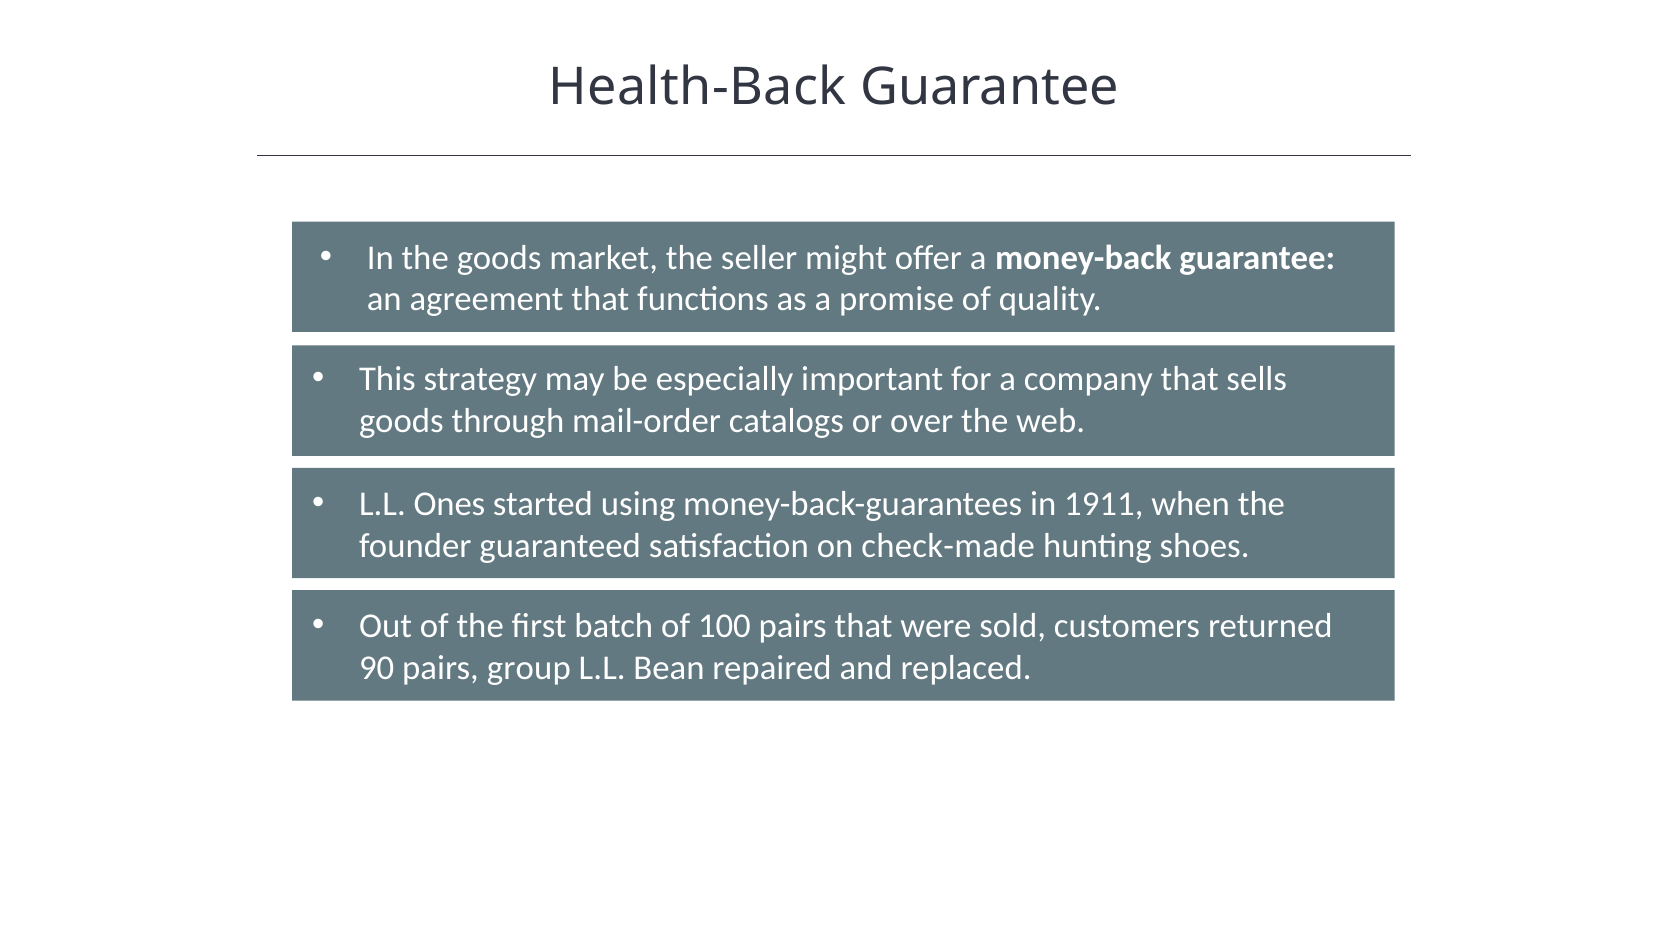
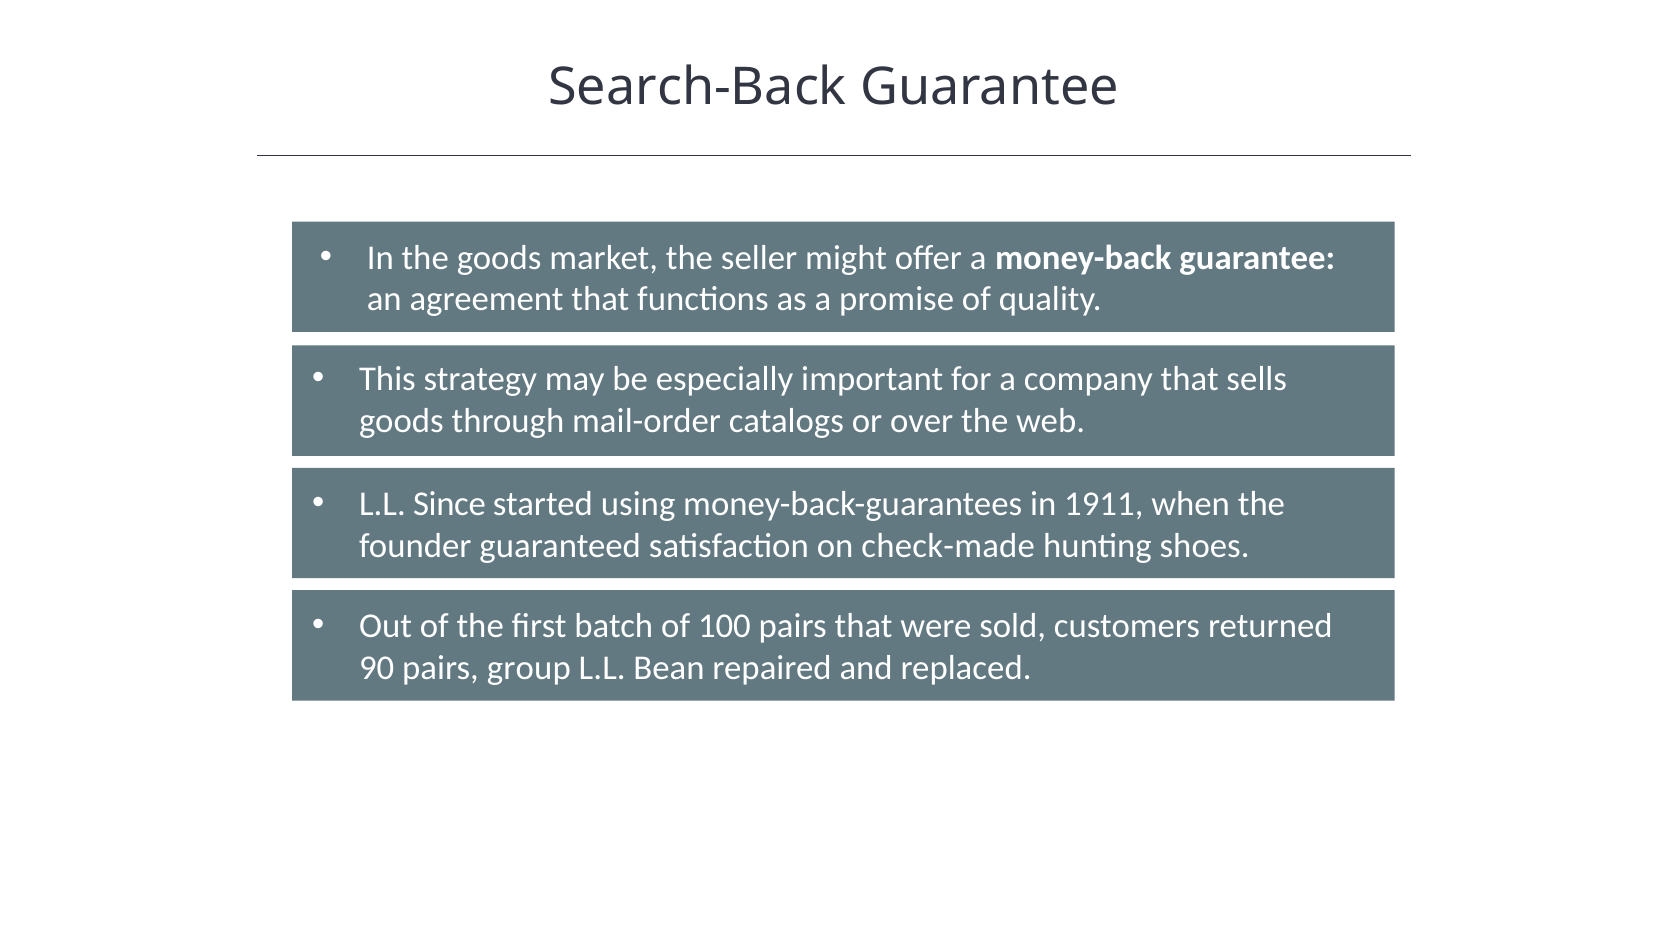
Health-Back: Health-Back -> Search-Back (698, 87)
Ones: Ones -> Since (449, 504)
